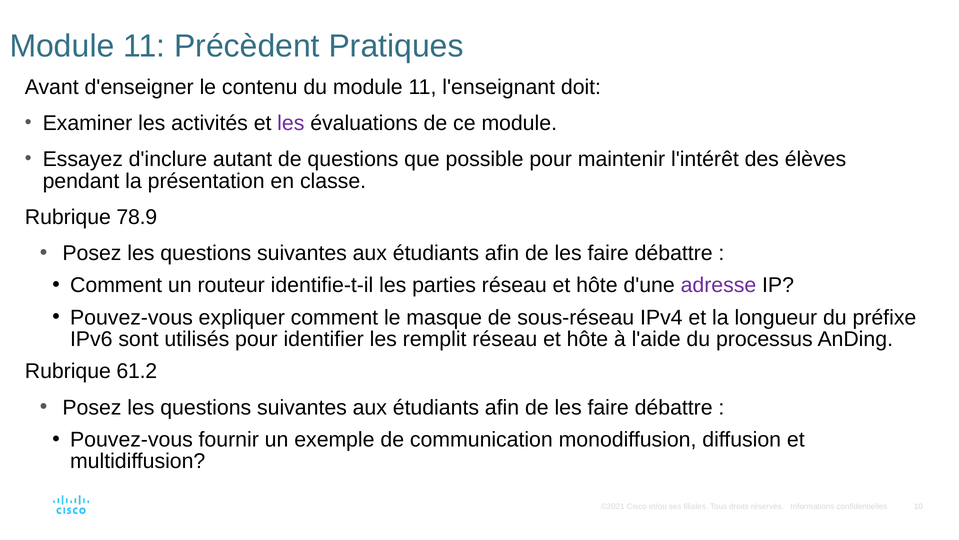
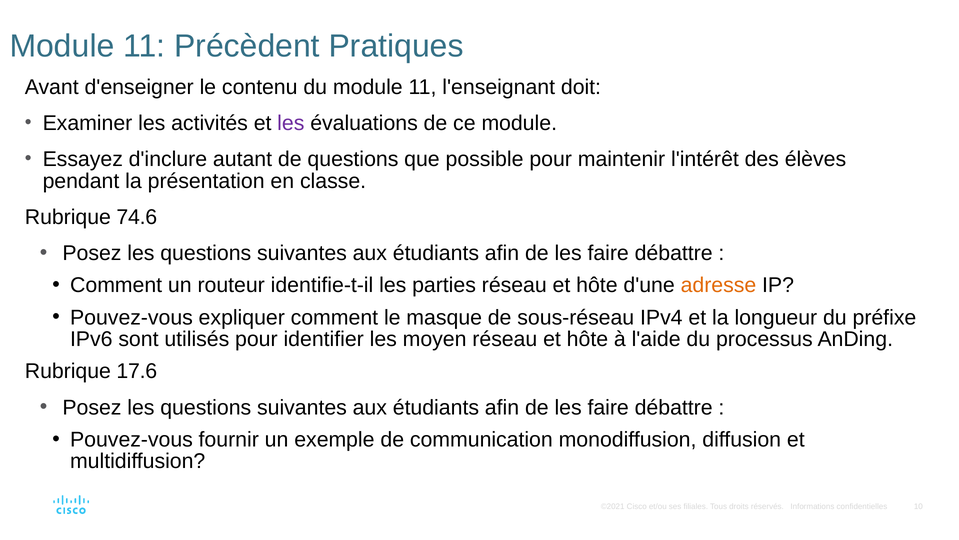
78.9: 78.9 -> 74.6 (137, 217)
adresse colour: purple -> orange (718, 285)
remplit: remplit -> moyen (435, 339)
61.2: 61.2 -> 17.6 (137, 371)
